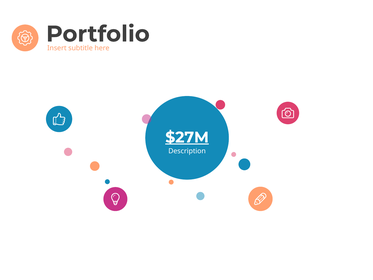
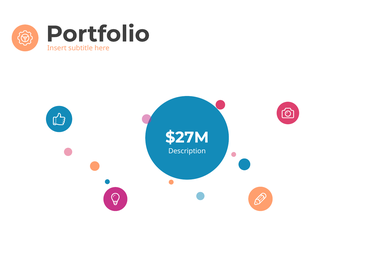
$27M underline: present -> none (187, 137)
